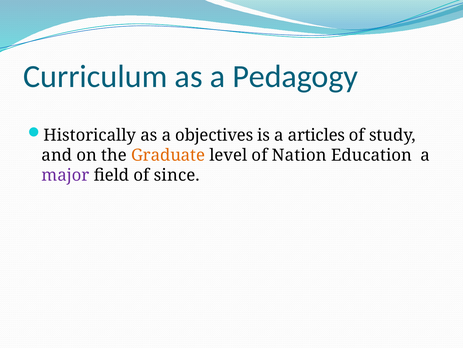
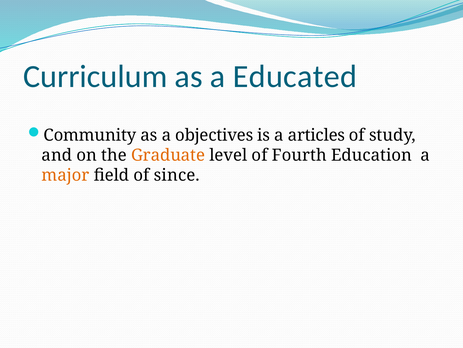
Pedagogy: Pedagogy -> Educated (295, 77)
Historically: Historically -> Community (90, 135)
Nation: Nation -> Fourth (299, 155)
major colour: purple -> orange (65, 175)
